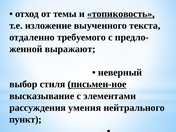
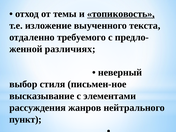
выражают: выражают -> различиях (70, 49)
письмен-ное underline: present -> none (97, 84)
умения: умения -> жанров (85, 108)
